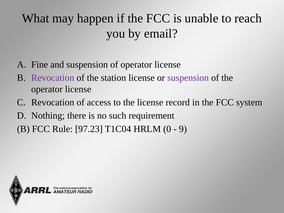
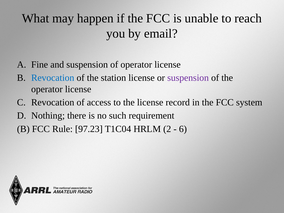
Revocation colour: purple -> blue (53, 78)
0: 0 -> 2 (167, 129)
9: 9 -> 6 (183, 129)
